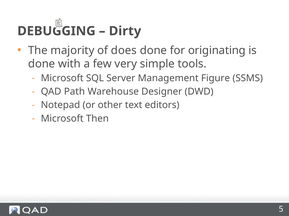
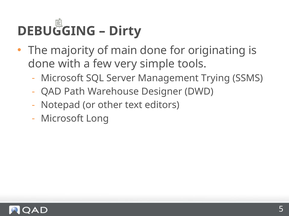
does: does -> main (124, 51)
Figure: Figure -> Trying (216, 78)
Then: Then -> Long (97, 119)
